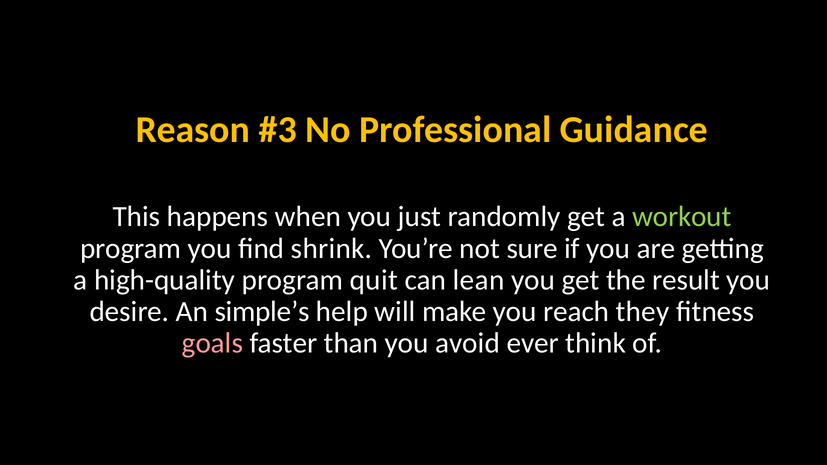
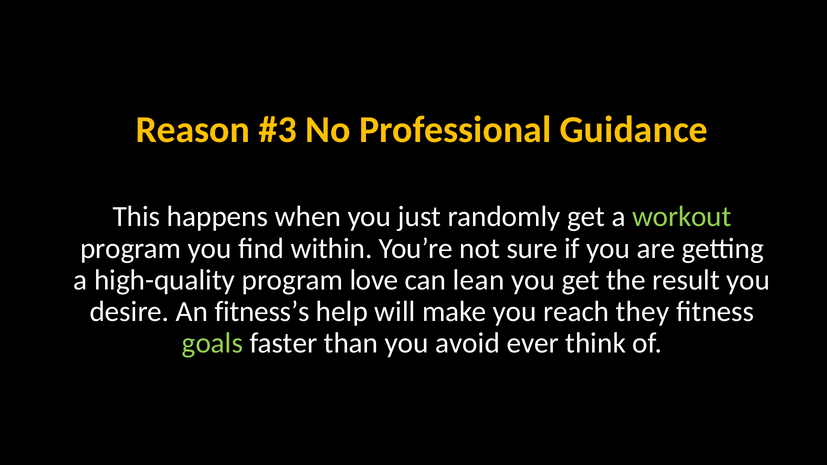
shrink: shrink -> within (332, 248)
quit: quit -> love (374, 280)
simple’s: simple’s -> fitness’s (262, 312)
goals colour: pink -> light green (212, 343)
